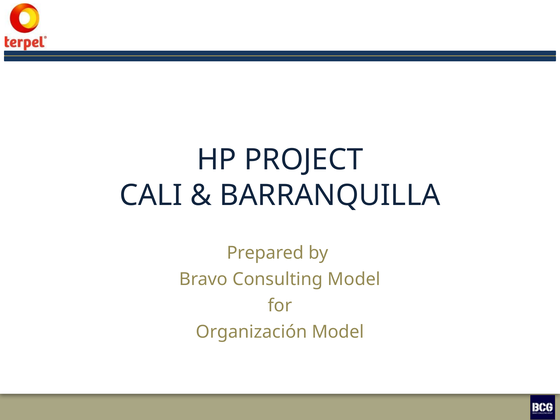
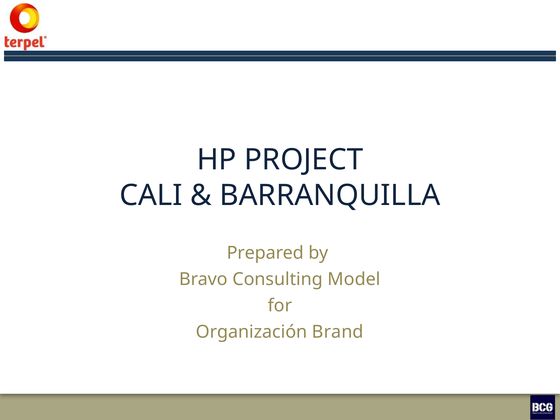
Organización Model: Model -> Brand (338, 332)
